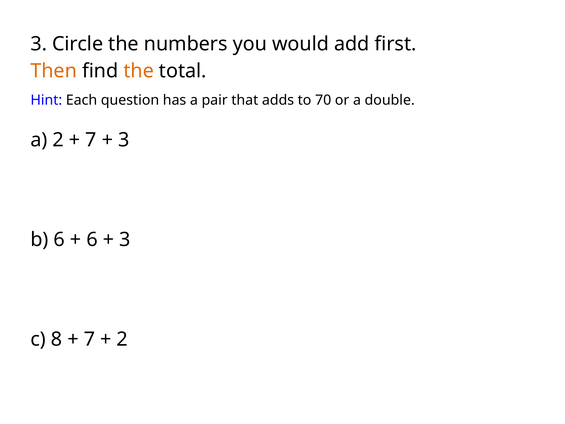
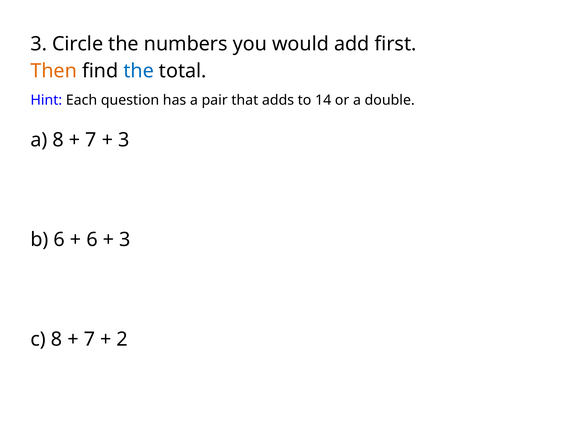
the colour: orange -> blue (139, 71)
70: 70 -> 14 (323, 100)
a 2: 2 -> 8 (58, 140)
